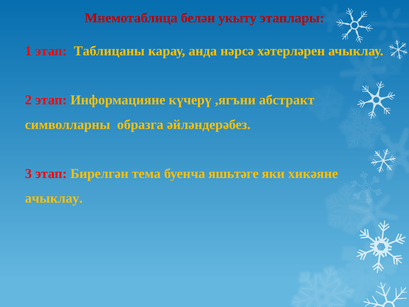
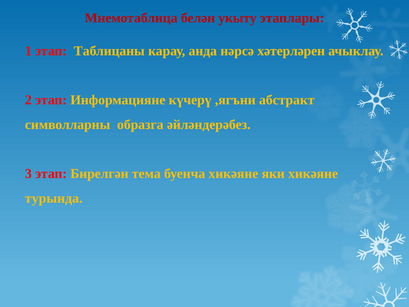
буенча яшьтәге: яшьтәге -> хикәяне (233, 174)
ачыклау: ачыклау -> турында (54, 198)
